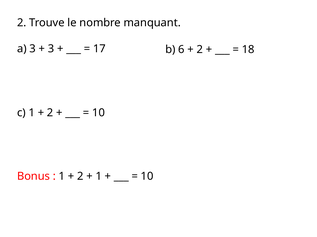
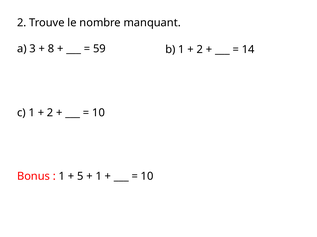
3: 3 -> 8 (51, 49)
17: 17 -> 59 (99, 49)
b 6: 6 -> 1 (181, 50)
18: 18 -> 14 (248, 50)
2: 2 -> 5 (80, 177)
